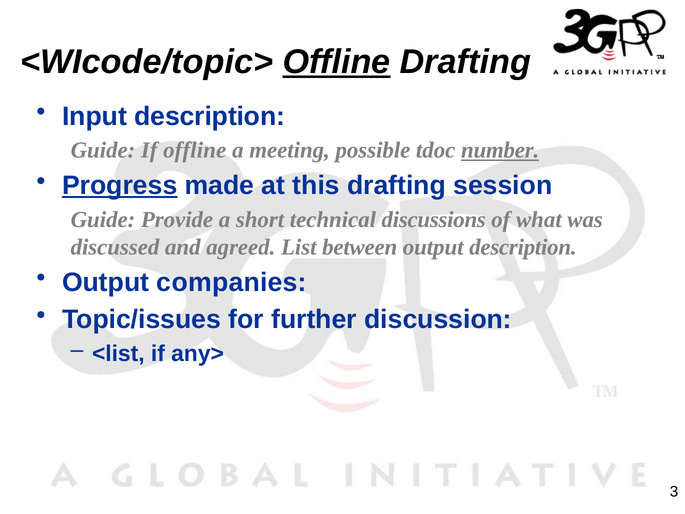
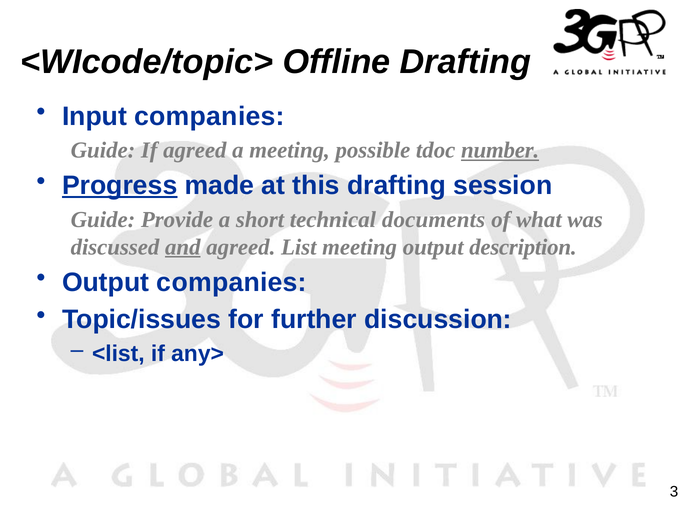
Offline underline: present -> none (336, 62)
Input description: description -> companies (210, 116)
If offline: offline -> agreed (195, 150)
discussions: discussions -> documents (434, 219)
and underline: none -> present (183, 247)
List between: between -> meeting (360, 247)
